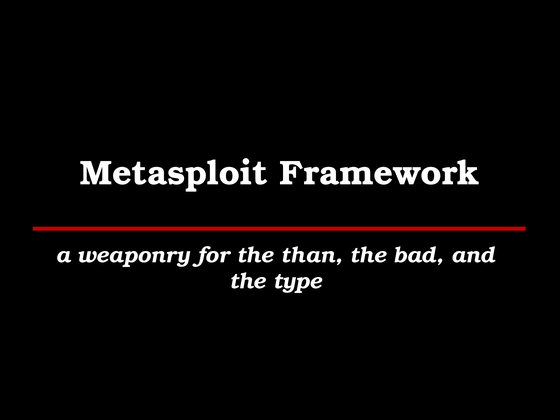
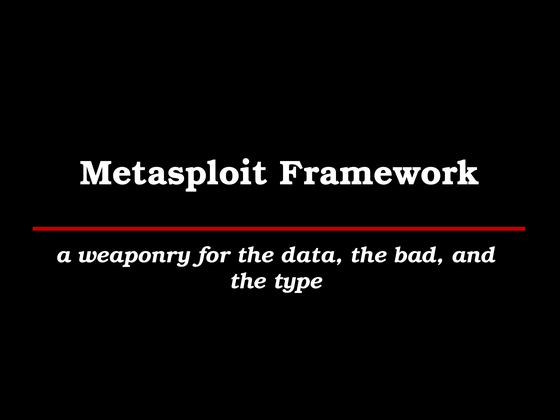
than: than -> data (311, 255)
